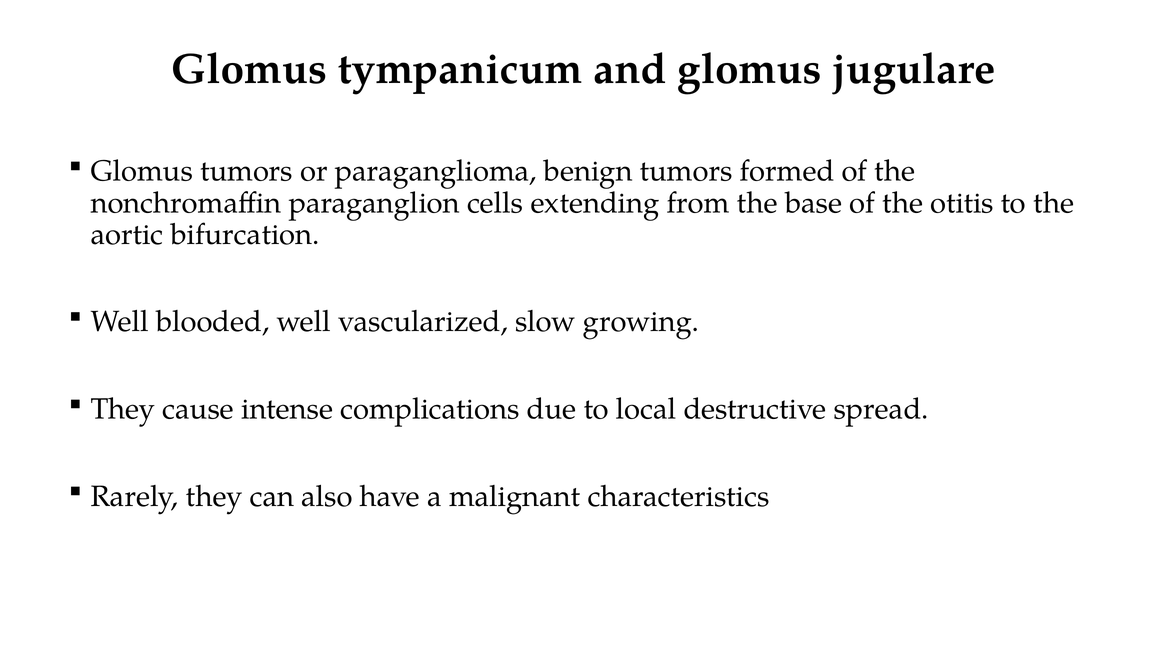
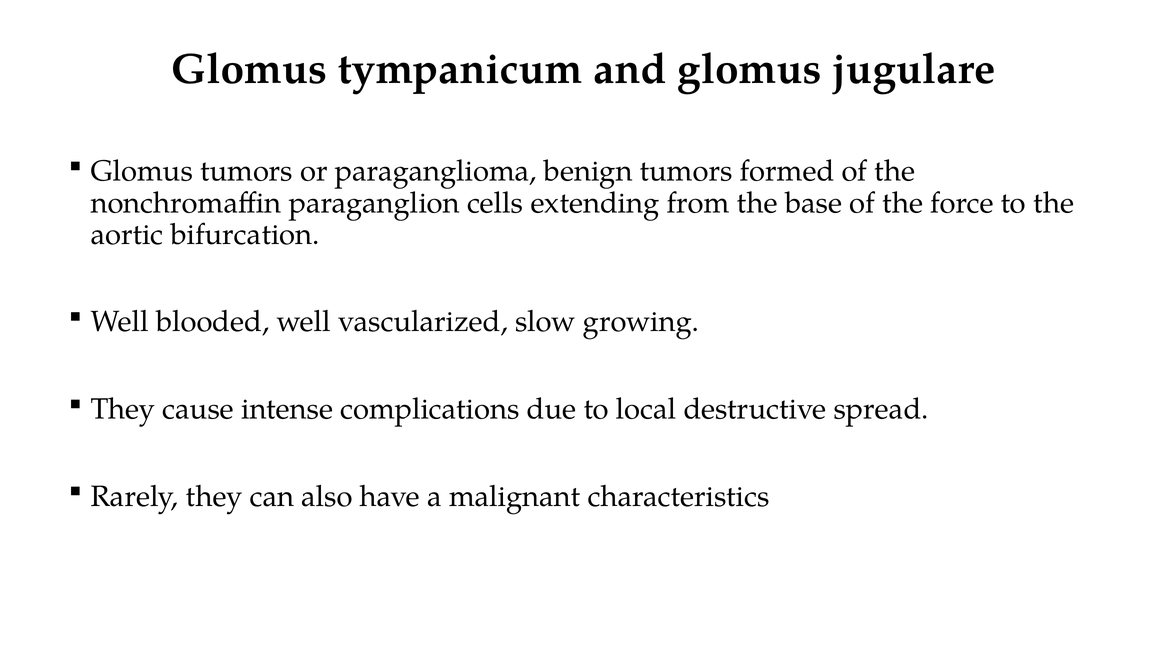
otitis: otitis -> force (962, 203)
